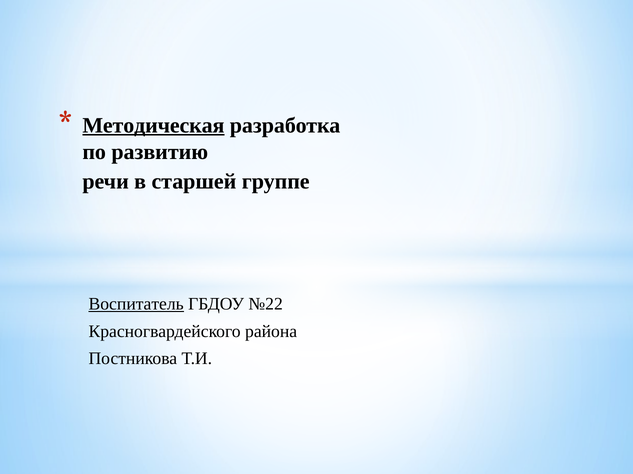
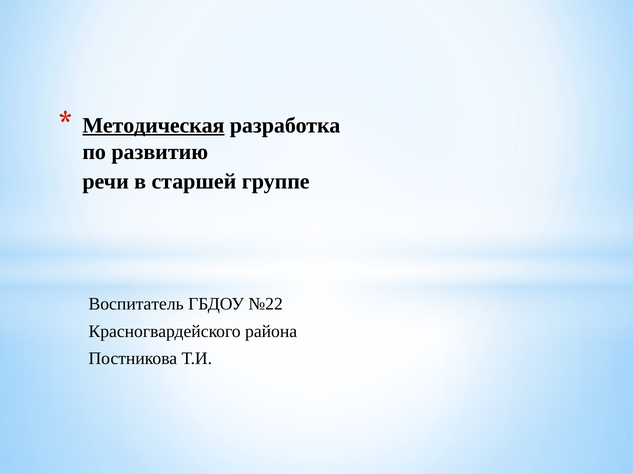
Воспитатель underline: present -> none (136, 305)
